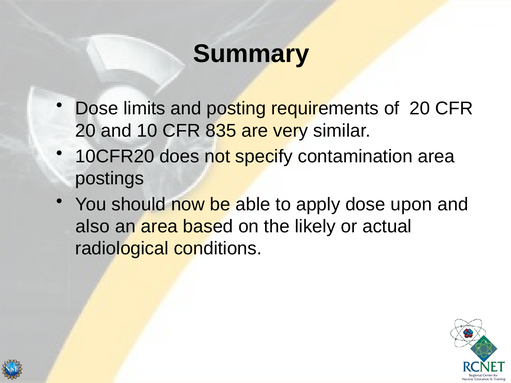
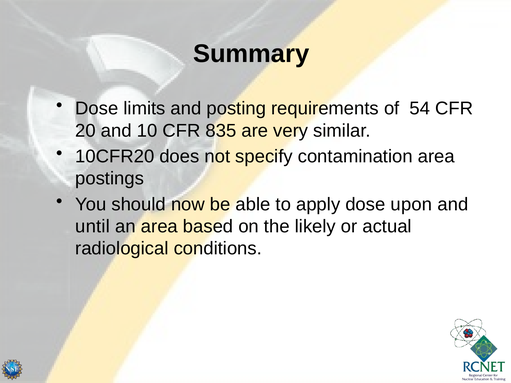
of 20: 20 -> 54 (420, 109)
also: also -> until (93, 227)
